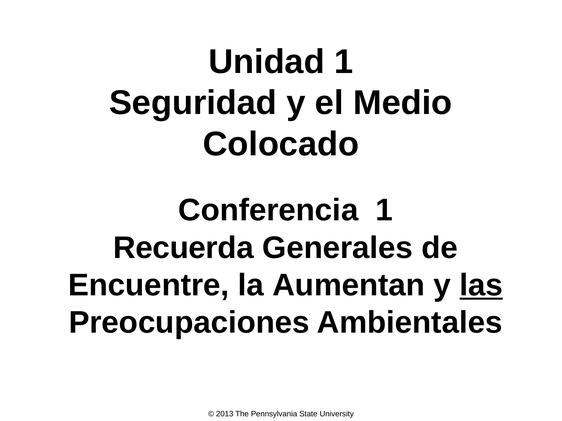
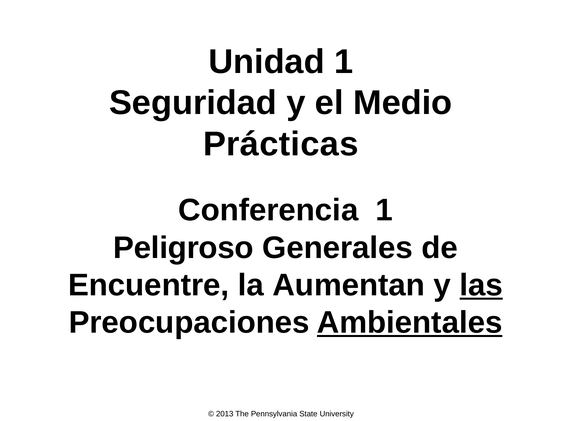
Colocado: Colocado -> Prácticas (281, 144)
Recuerda: Recuerda -> Peligroso (183, 248)
Ambientales underline: none -> present (410, 323)
